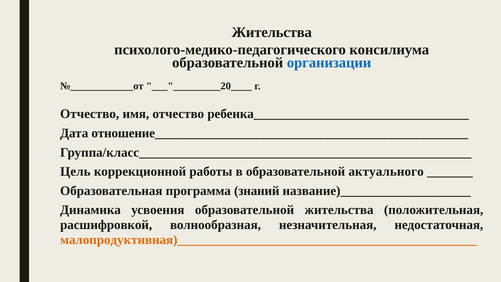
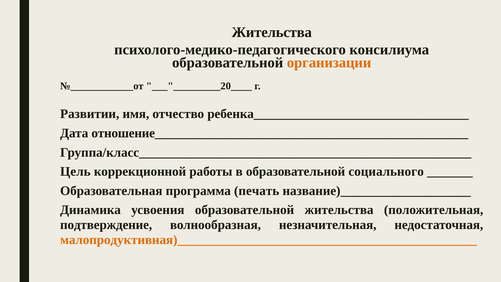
организации colour: blue -> orange (329, 63)
Отчество: Отчество -> Развитии (90, 114)
актуального: актуального -> социального (386, 171)
знаний: знаний -> печать (257, 191)
расшифровкой: расшифровкой -> подтверждение (106, 225)
